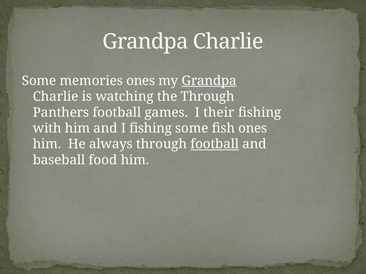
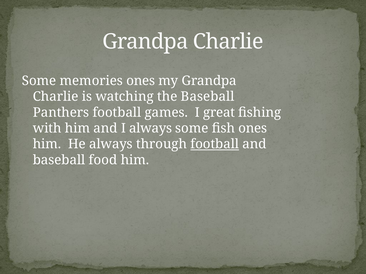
Grandpa underline: present -> none (209, 81)
the Through: Through -> Baseball (208, 97)
their: their -> great (219, 113)
I fishing: fishing -> always (151, 129)
